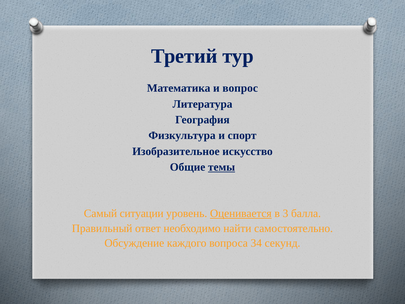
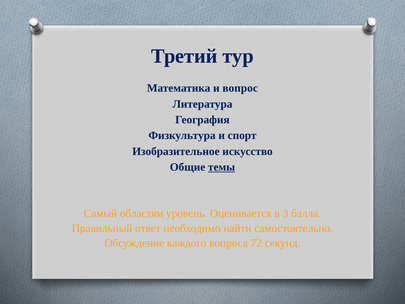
ситуации: ситуации -> областям (142, 213)
Оценивается underline: present -> none (241, 213)
34: 34 -> 72 (256, 243)
